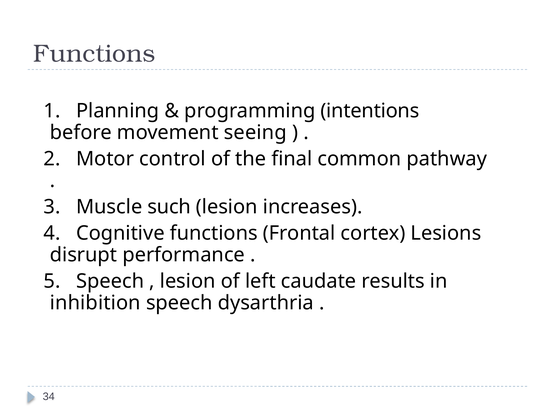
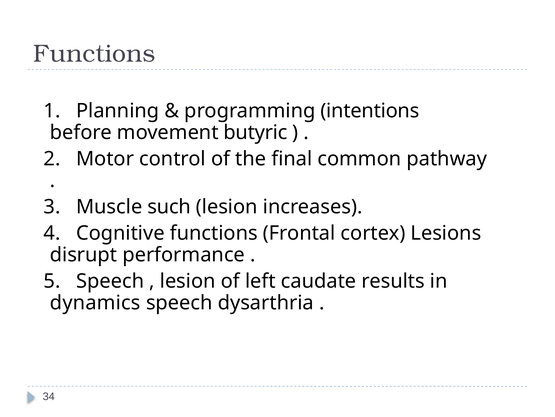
seeing: seeing -> butyric (255, 132)
inhibition: inhibition -> dynamics (95, 302)
